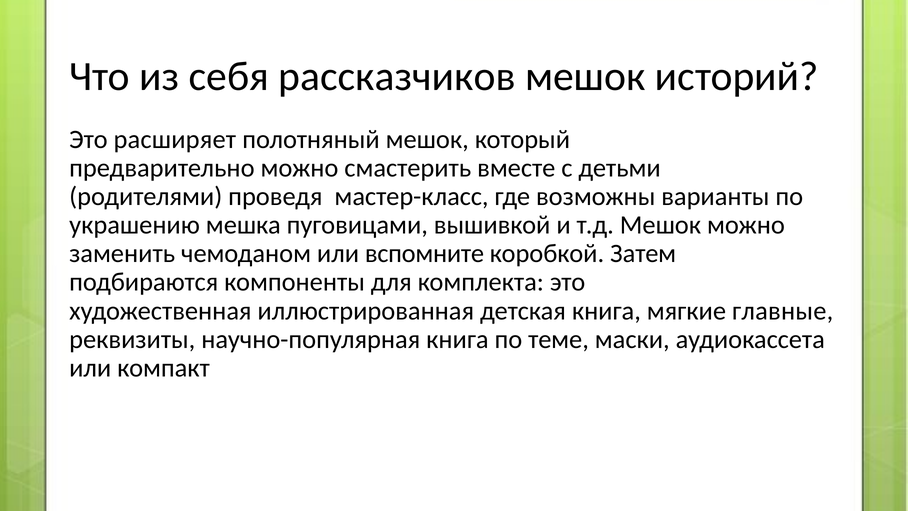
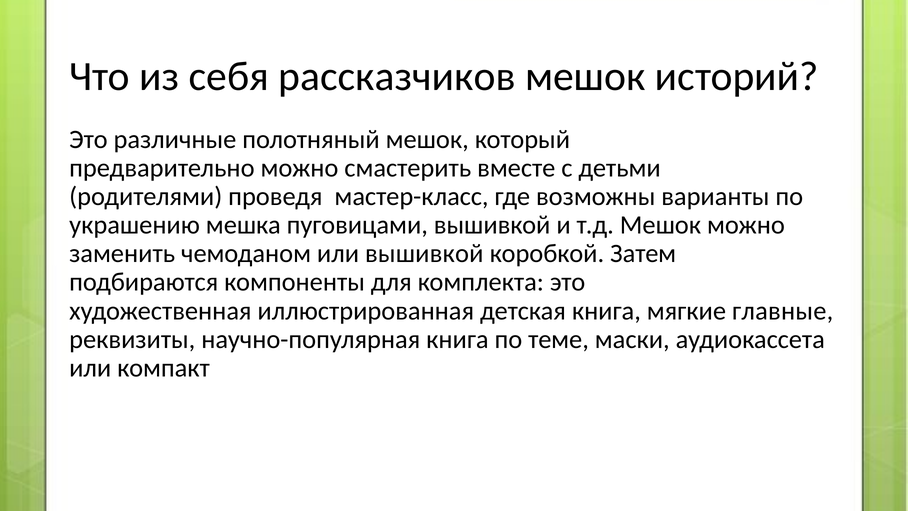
расширяет: расширяет -> различные (175, 139)
или вспомните: вспомните -> вышивкой (424, 253)
